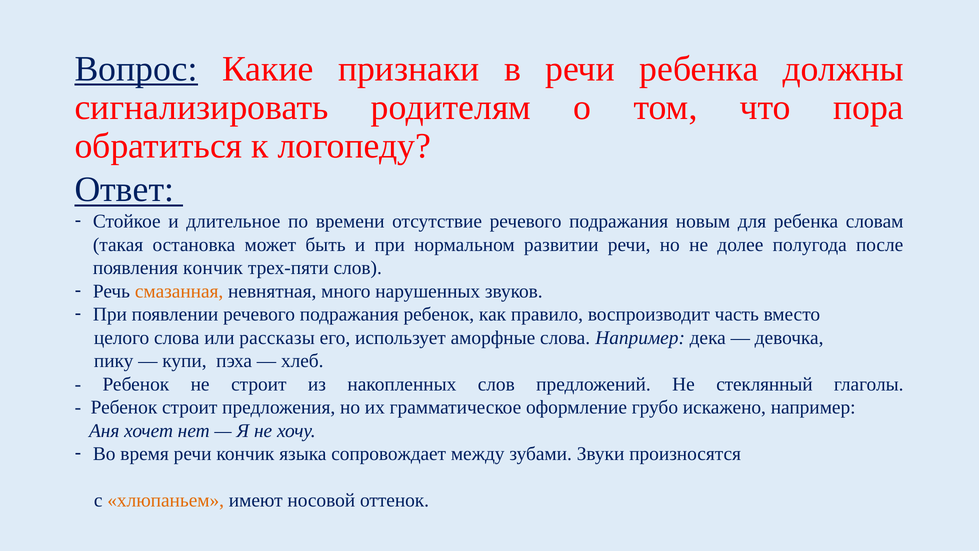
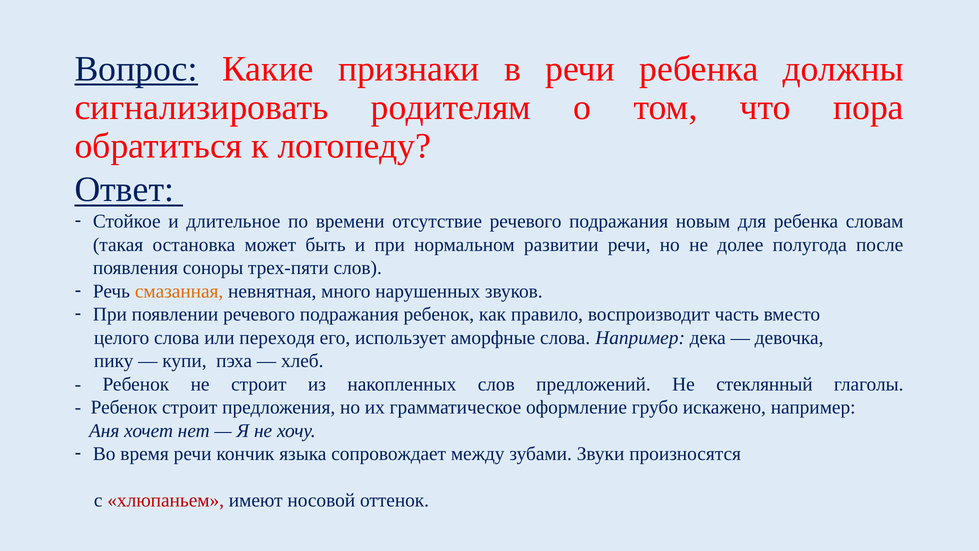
появления кончик: кончик -> соноры (213, 268)
рассказы: рассказы -> переходя (277, 338)
хлюпаньем colour: orange -> red (166, 500)
